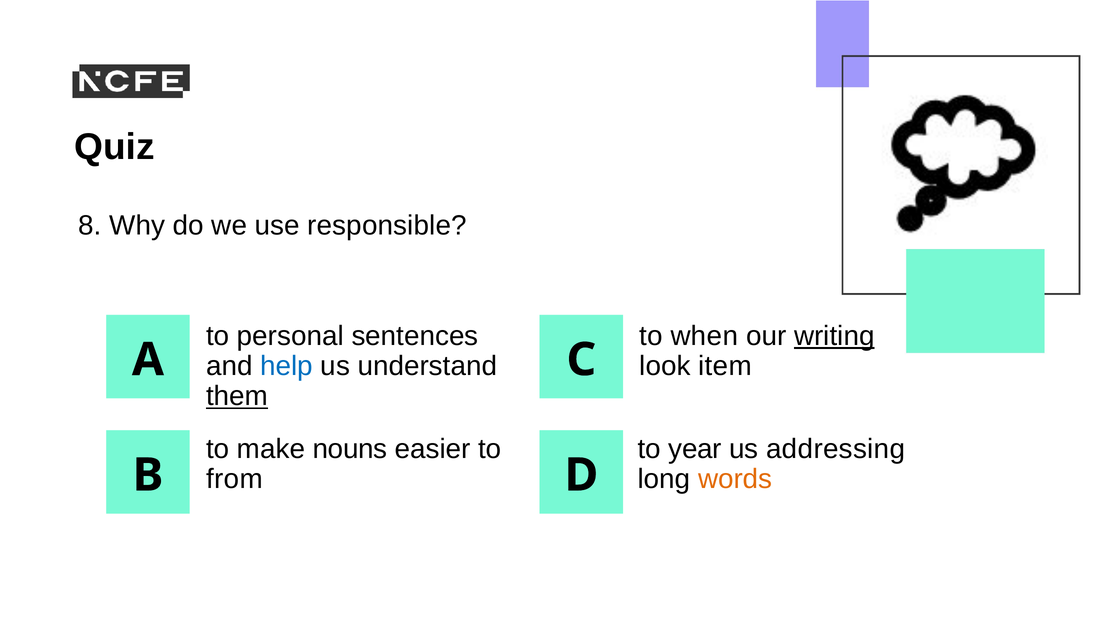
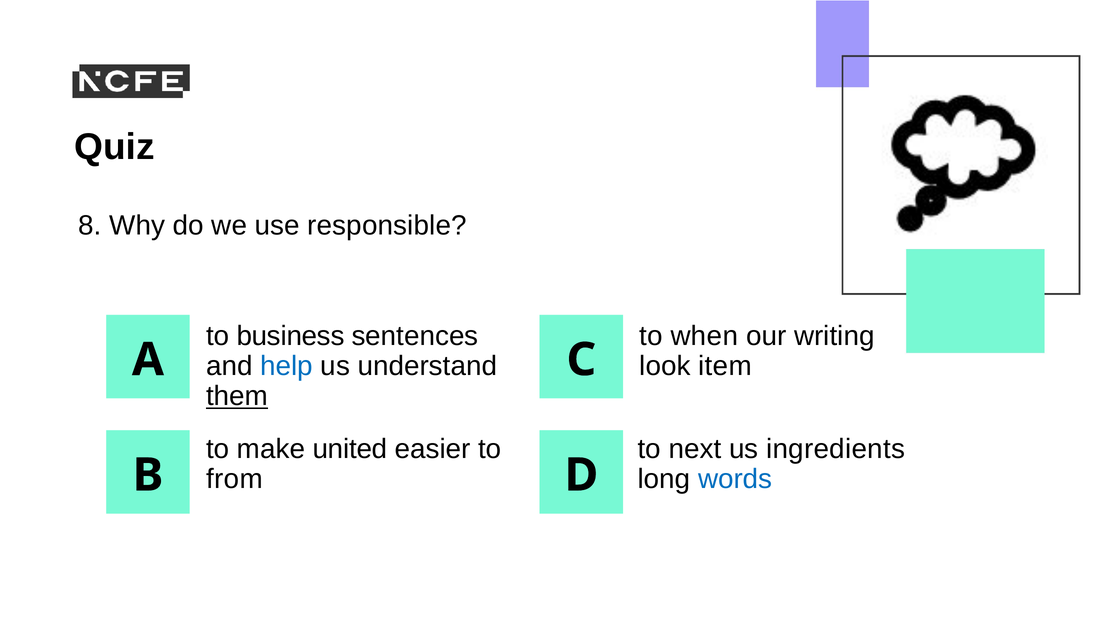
personal: personal -> business (291, 336)
writing underline: present -> none (834, 336)
nouns: nouns -> united (350, 449)
year: year -> next (695, 449)
addressing: addressing -> ingredients (836, 449)
words colour: orange -> blue (735, 479)
